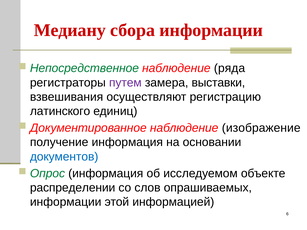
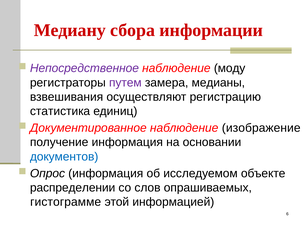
Непосредственное colour: green -> purple (84, 68)
ряда: ряда -> моду (230, 68)
выставки: выставки -> медианы (218, 83)
латинского: латинского -> статистика (60, 111)
Опрос colour: green -> black (47, 174)
информации: информации -> гистограмме (66, 202)
